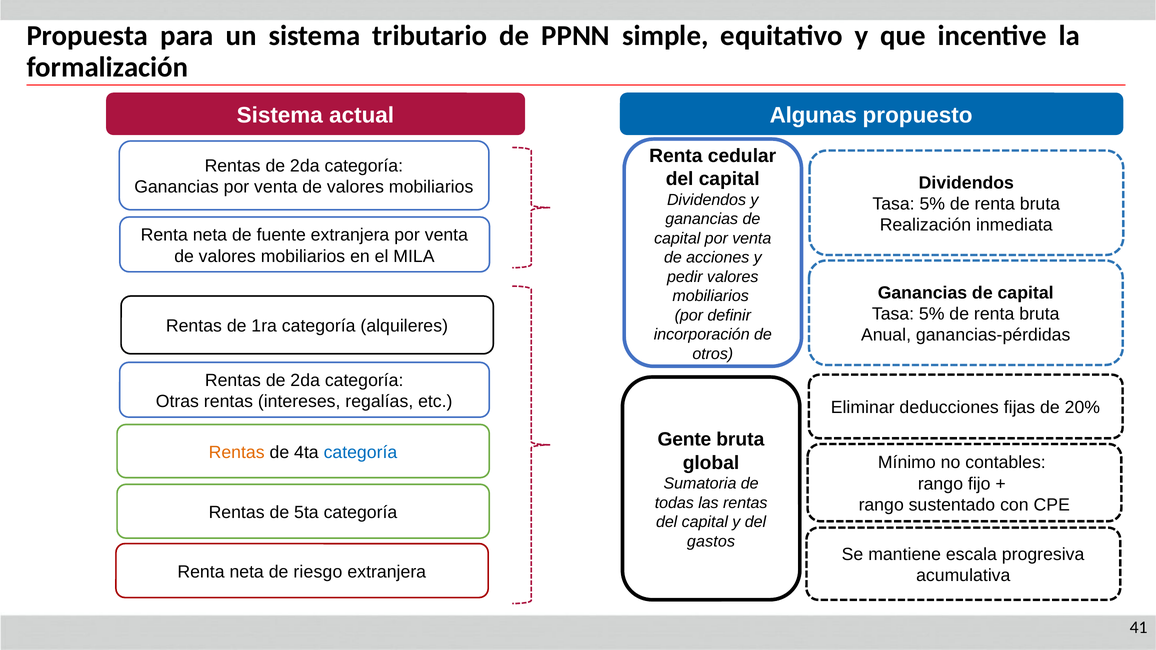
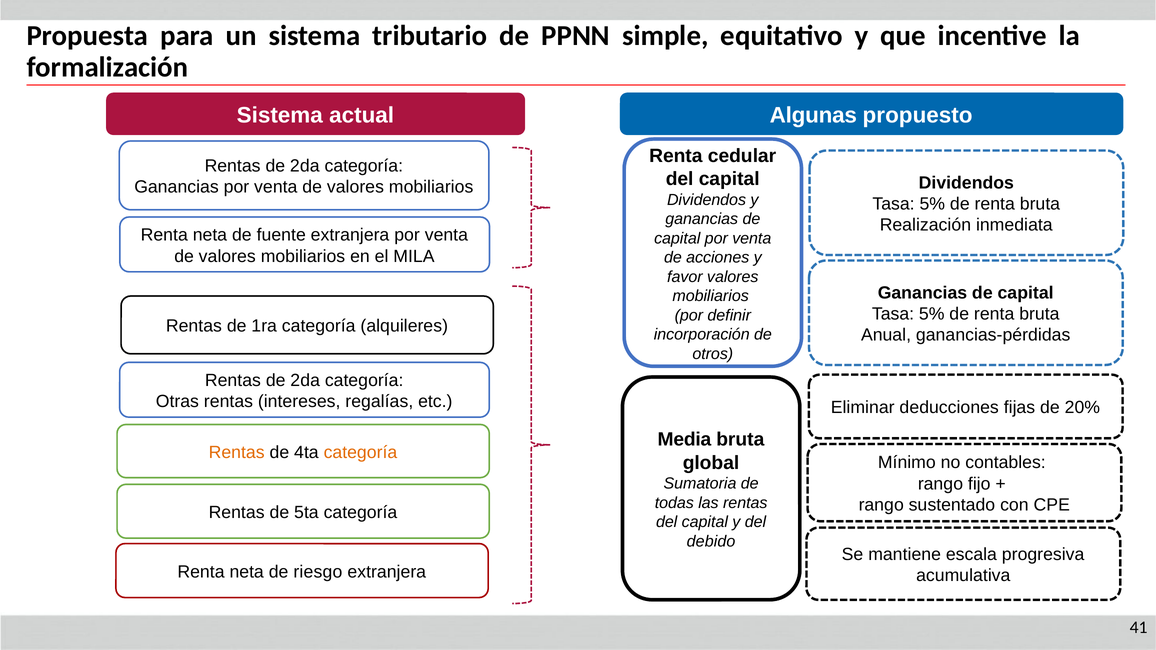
pedir: pedir -> favor (685, 277)
Gente: Gente -> Media (684, 440)
categoría colour: blue -> orange (360, 452)
gastos: gastos -> debido (711, 542)
